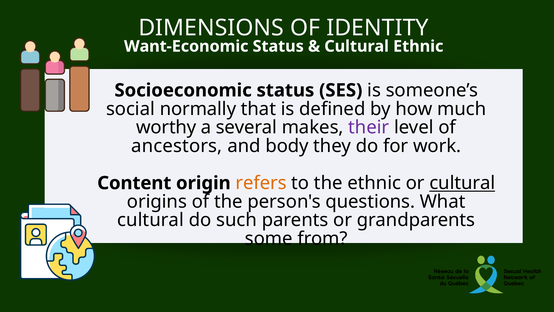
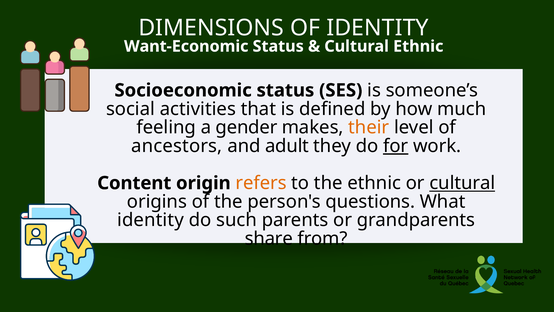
normally: normally -> activities (198, 109)
worthy: worthy -> feeling (166, 127)
several: several -> gender (246, 127)
their colour: purple -> orange (369, 127)
body: body -> adult (287, 146)
for underline: none -> present (396, 146)
cultural: cultural -> identity (151, 220)
some: some -> share (269, 238)
